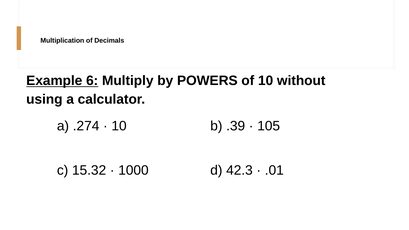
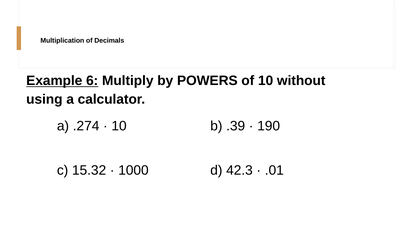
105: 105 -> 190 (269, 126)
